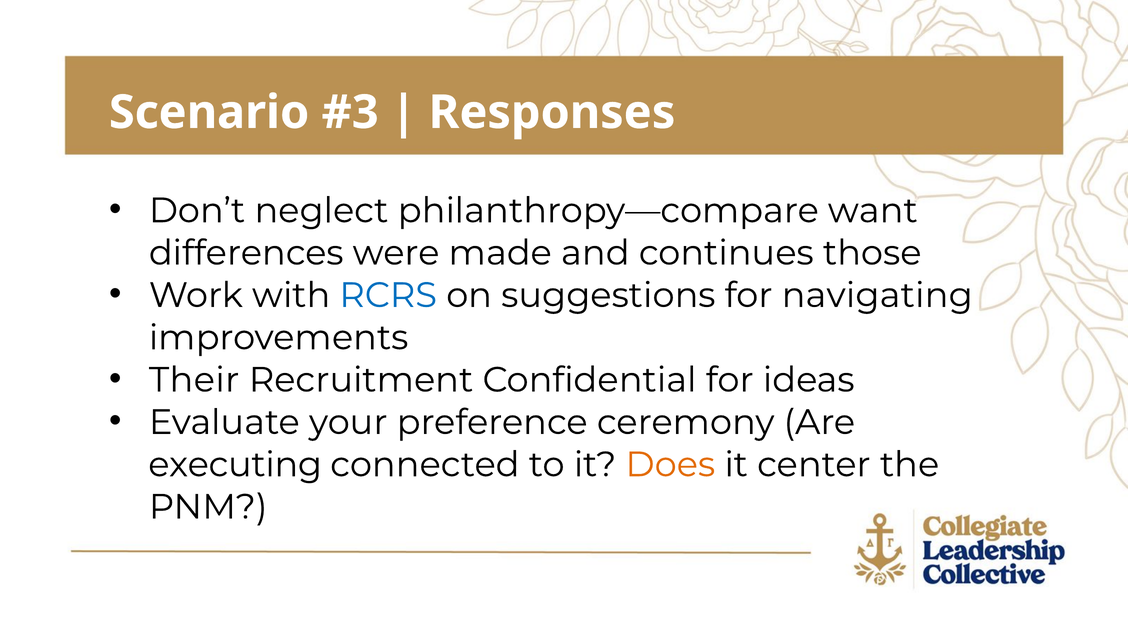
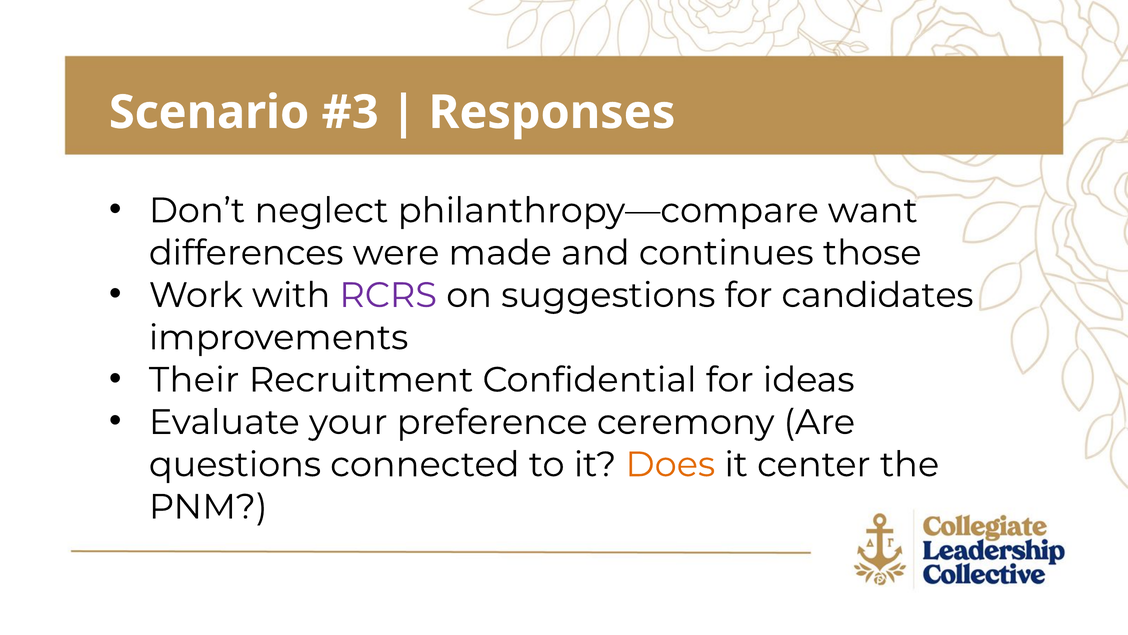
RCRS colour: blue -> purple (388, 295)
navigating: navigating -> candidates (877, 295)
executing: executing -> questions (235, 464)
